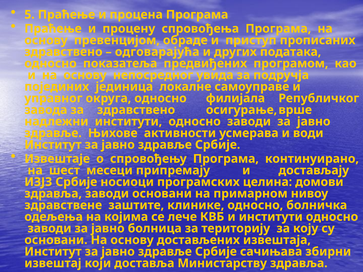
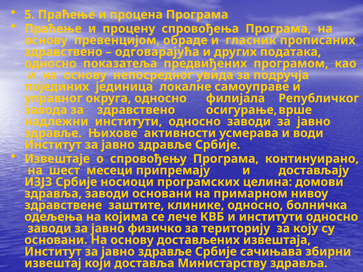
приступ: приступ -> гласник (251, 40)
болница: болница -> физичко (155, 229)
